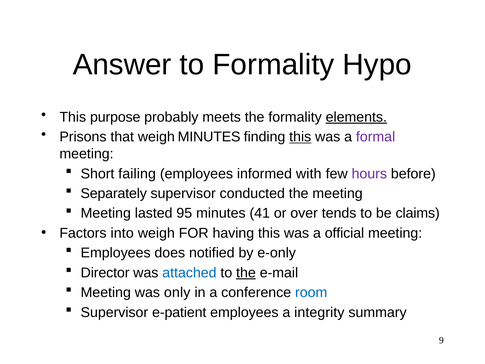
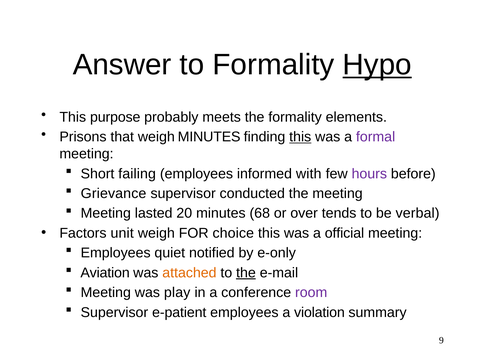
Hypo underline: none -> present (377, 65)
elements underline: present -> none (356, 117)
Separately: Separately -> Grievance (114, 193)
95: 95 -> 20 (184, 213)
41: 41 -> 68 (260, 213)
claims: claims -> verbal (418, 213)
into: into -> unit (122, 233)
having: having -> choice (233, 233)
does: does -> quiet (170, 253)
Director: Director -> Aviation (105, 273)
attached colour: blue -> orange (189, 273)
only: only -> play (177, 292)
room colour: blue -> purple (311, 292)
integrity: integrity -> violation (319, 312)
